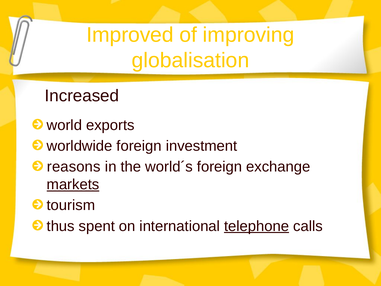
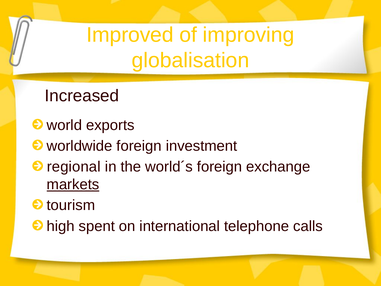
reasons: reasons -> regional (74, 167)
thus: thus -> high (61, 226)
telephone underline: present -> none (257, 226)
